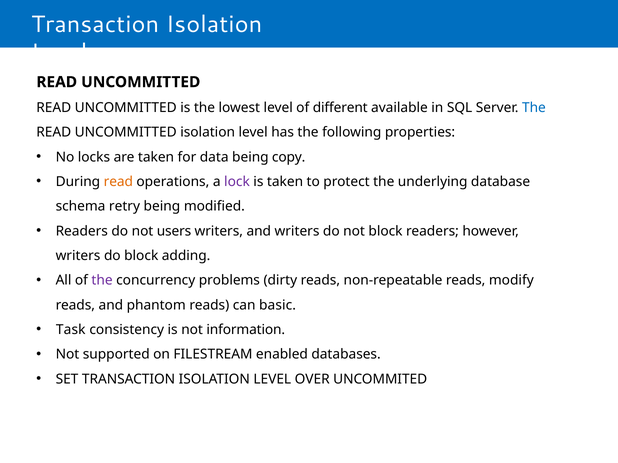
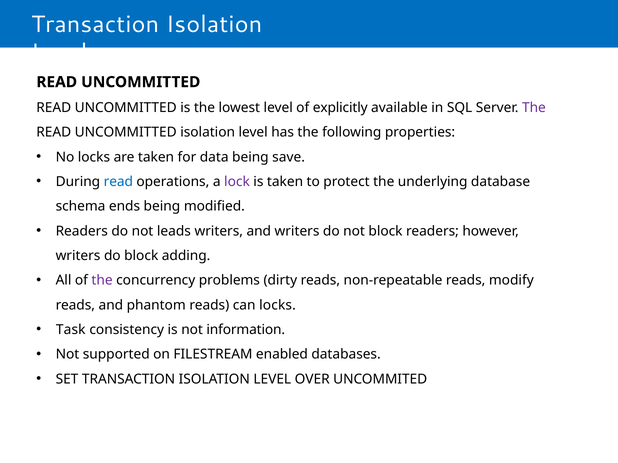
different: different -> explicitly (340, 108)
The colour: blue -> purple (534, 108)
copy: copy -> save (289, 157)
read colour: orange -> blue (118, 182)
retry: retry -> ends (125, 207)
users: users -> leads (174, 231)
can basic: basic -> locks (278, 305)
